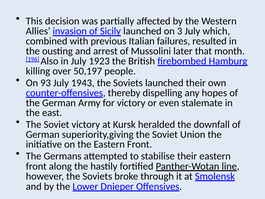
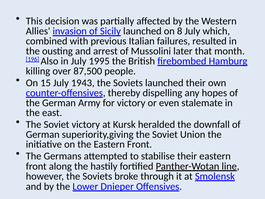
3: 3 -> 8 (180, 31)
1923: 1923 -> 1995 (99, 61)
50,197: 50,197 -> 87,500 (88, 71)
93: 93 -> 15 (46, 83)
